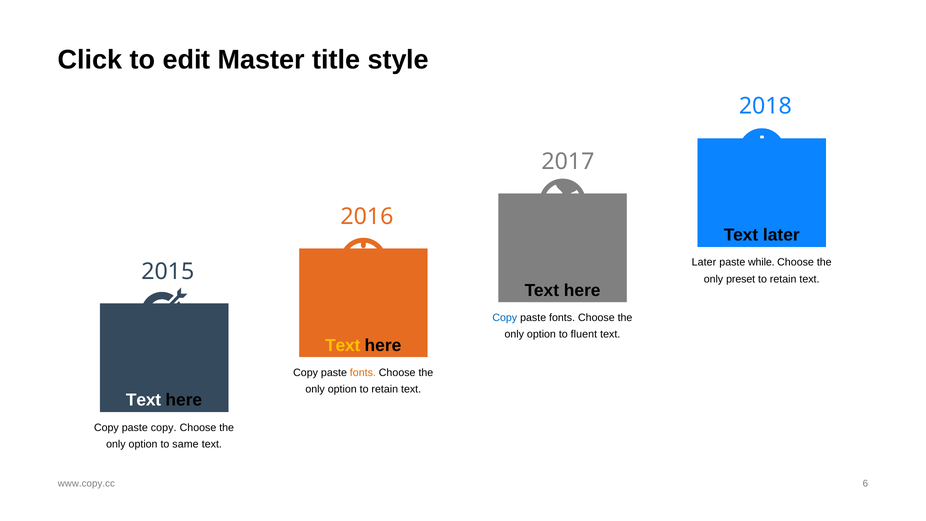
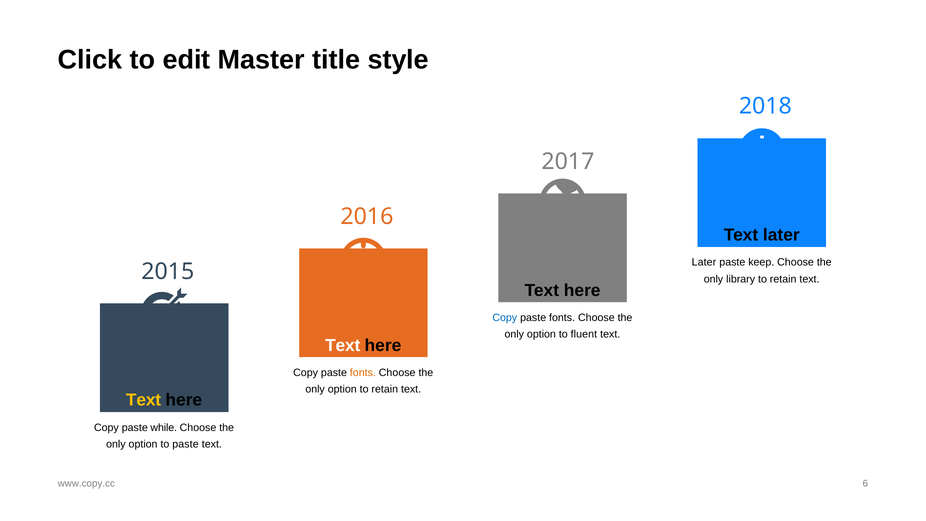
while: while -> keep (761, 262)
preset: preset -> library (741, 279)
Text colour: yellow -> white (343, 345)
Text colour: white -> yellow (144, 400)
paste copy: copy -> while (164, 427)
to same: same -> paste (186, 444)
